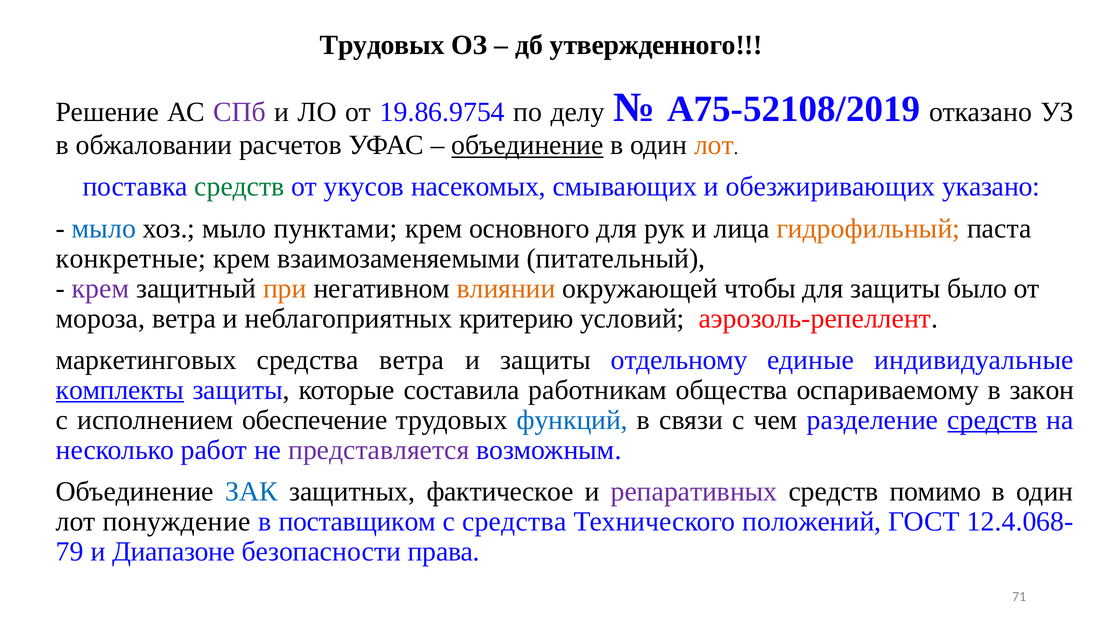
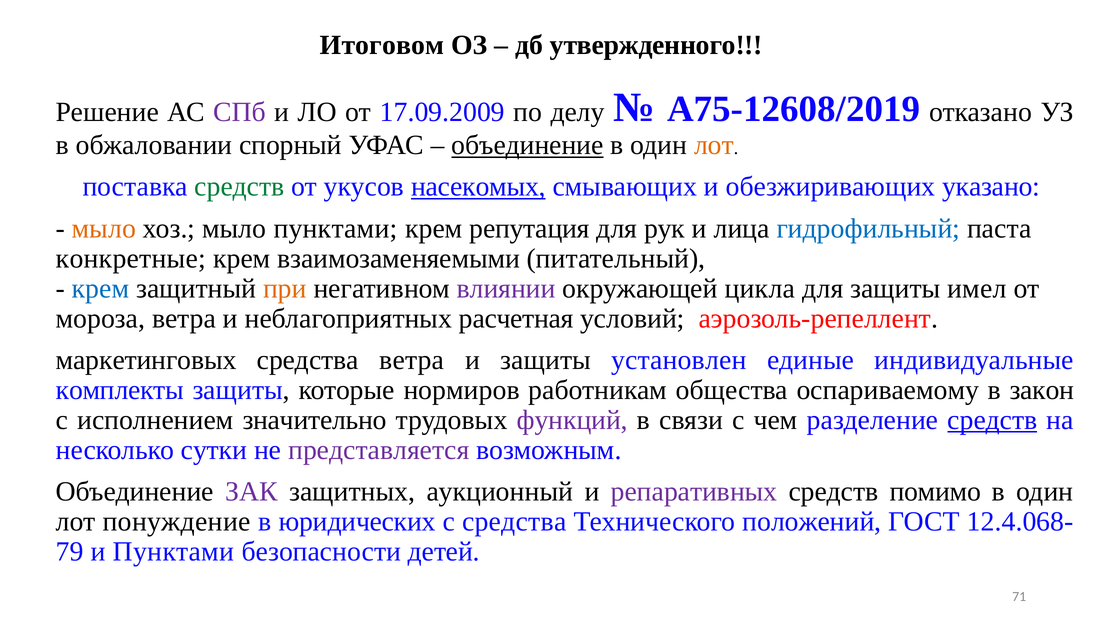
Трудовых: Трудовых -> Итоговом (382, 45)
19.86.9754: 19.86.9754 -> 17.09.2009 (442, 112)
А75-52108/2019: А75-52108/2019 -> А75-12608/2019 (794, 109)
расчетов: расчетов -> спорный (290, 145)
насекомых underline: none -> present (478, 187)
мыло colour: blue -> orange (104, 228)
основного: основного -> репутация (529, 228)
гидрофильный colour: orange -> blue (868, 228)
крем colour: purple -> blue (101, 288)
влиянии colour: orange -> purple (506, 288)
чтобы: чтобы -> цикла (760, 288)
было: было -> имел (977, 288)
критерию: критерию -> расчетная (516, 318)
отдельному: отдельному -> установлен (679, 360)
комплекты underline: present -> none (120, 390)
составила: составила -> нормиров (462, 390)
обеспечение: обеспечение -> значительно (315, 420)
функций colour: blue -> purple (572, 420)
работ: работ -> сутки (214, 450)
ЗАК colour: blue -> purple (251, 491)
фактическое: фактическое -> аукционный (500, 491)
поставщиком: поставщиком -> юридических (357, 521)
и Диапазоне: Диапазоне -> Пунктами (173, 551)
права: права -> детей (444, 551)
